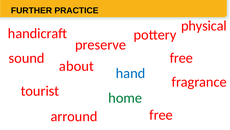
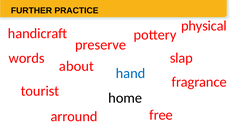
free: free -> slap (181, 58)
sound: sound -> words (27, 58)
home colour: green -> black (125, 98)
